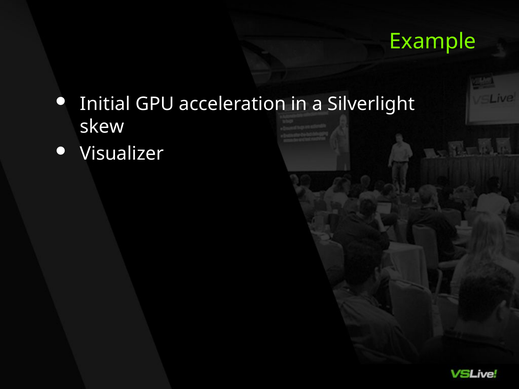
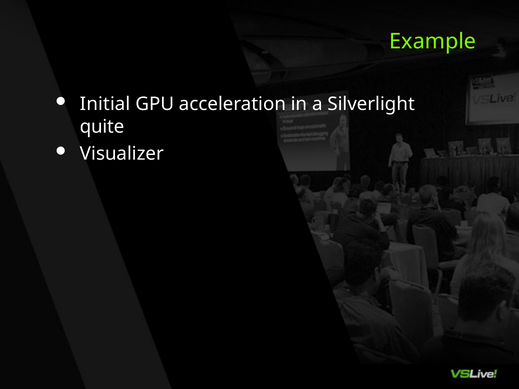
skew: skew -> quite (102, 127)
